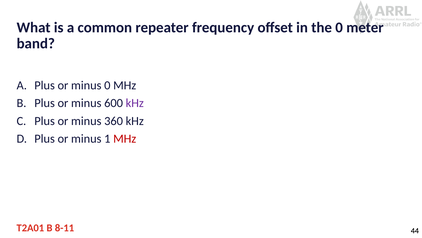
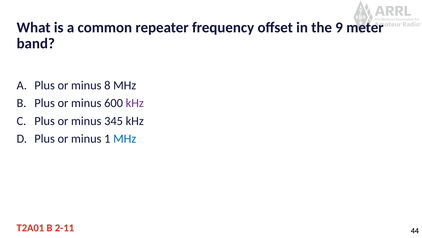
the 0: 0 -> 9 (339, 27)
minus 0: 0 -> 8 (107, 85)
360: 360 -> 345 (114, 121)
MHz colour: red -> blue (125, 138)
8-11: 8-11 -> 2-11 (64, 227)
